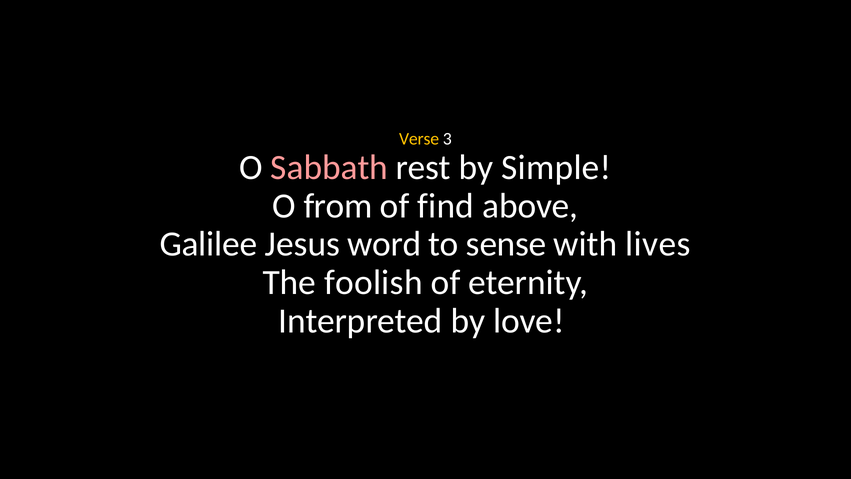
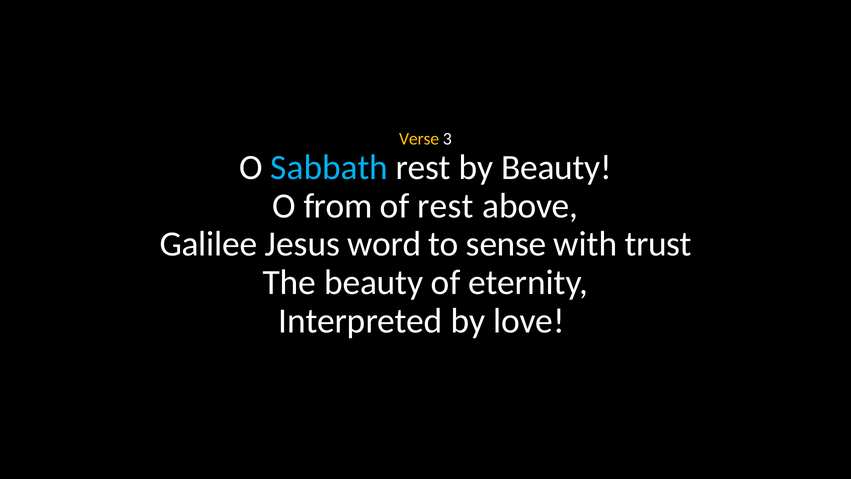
Sabbath colour: pink -> light blue (329, 168)
by Simple: Simple -> Beauty (556, 168)
of find: find -> rest (446, 206)
lives: lives -> trust (658, 244)
The foolish: foolish -> beauty (374, 282)
